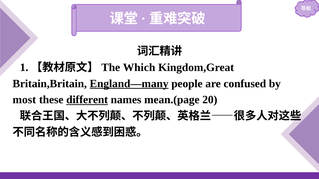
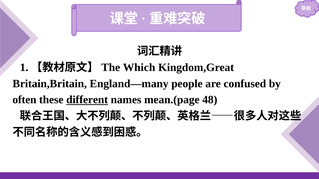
England—many underline: present -> none (129, 84)
most: most -> often (24, 100)
20: 20 -> 48 (210, 100)
